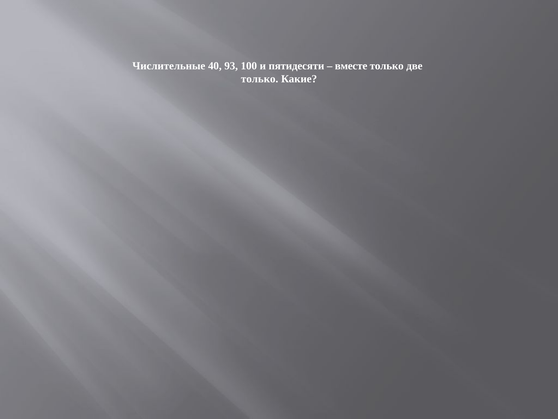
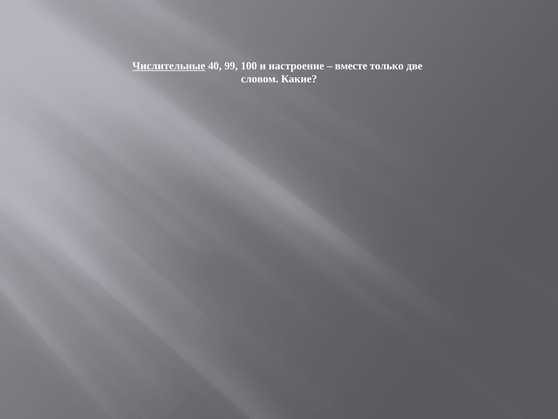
Числительные underline: none -> present (169, 66)
93: 93 -> 99 (231, 66)
пятидесяти: пятидесяти -> настроение (296, 66)
только: только -> словом (260, 79)
